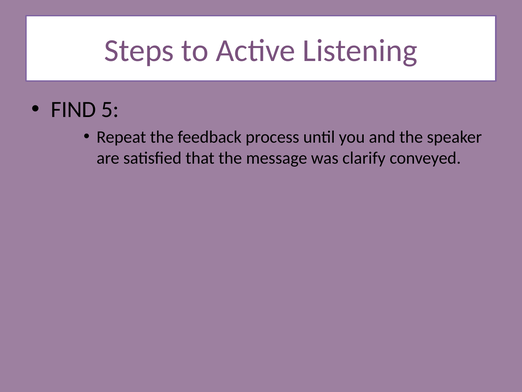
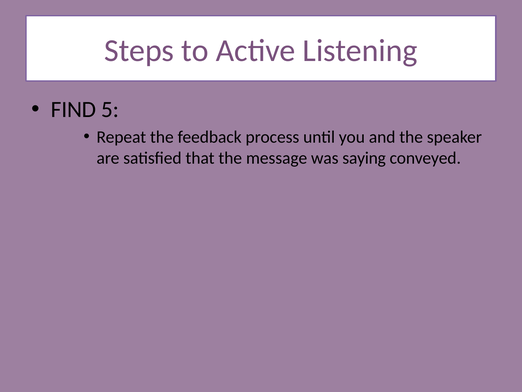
clarify: clarify -> saying (364, 158)
